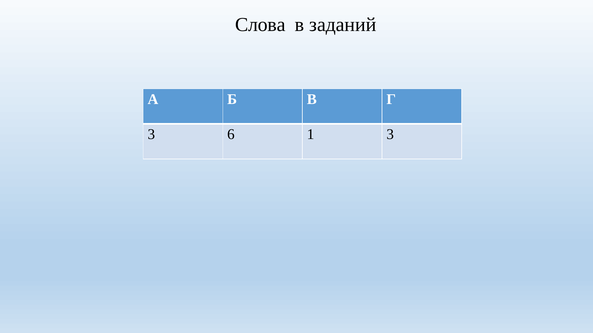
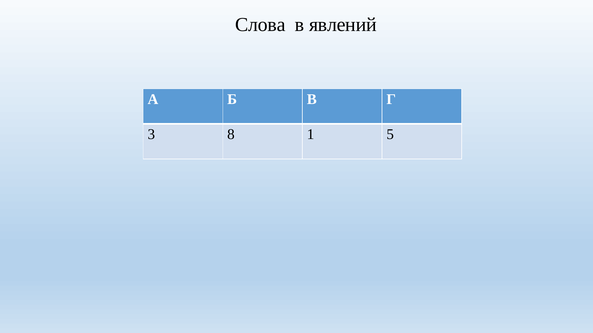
заданий: заданий -> явлений (343, 25)
6: 6 -> 8 (231, 135)
1 3: 3 -> 5 (390, 135)
